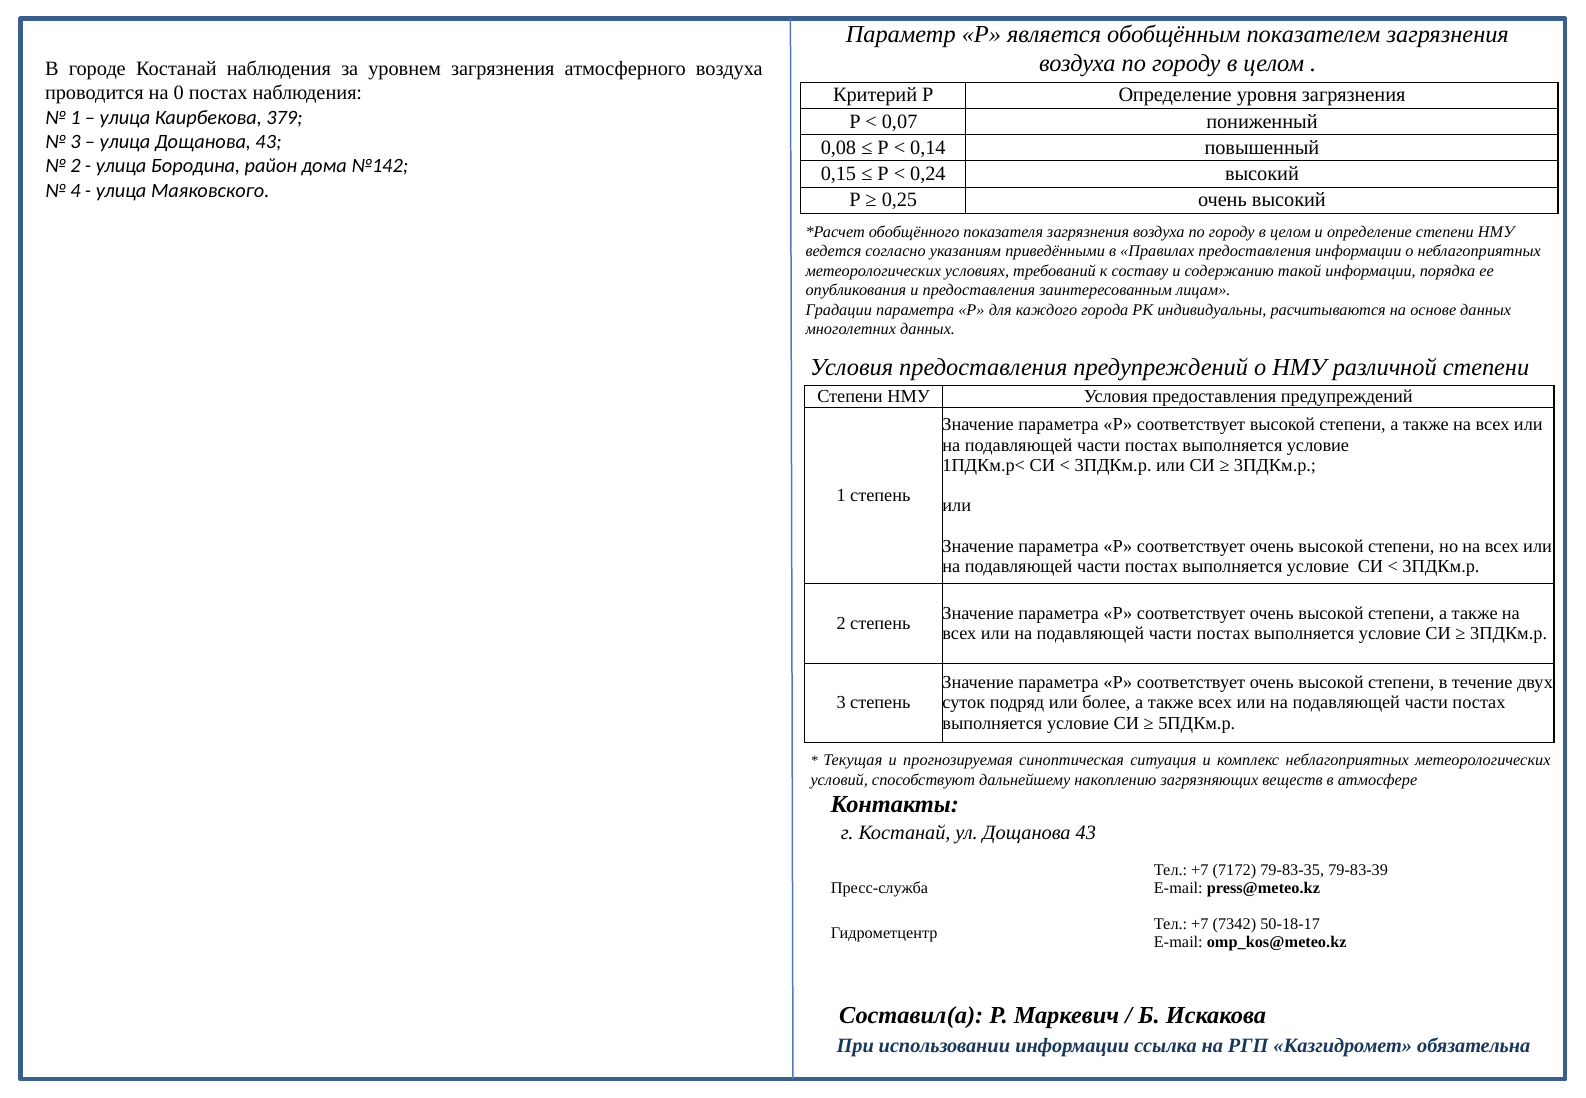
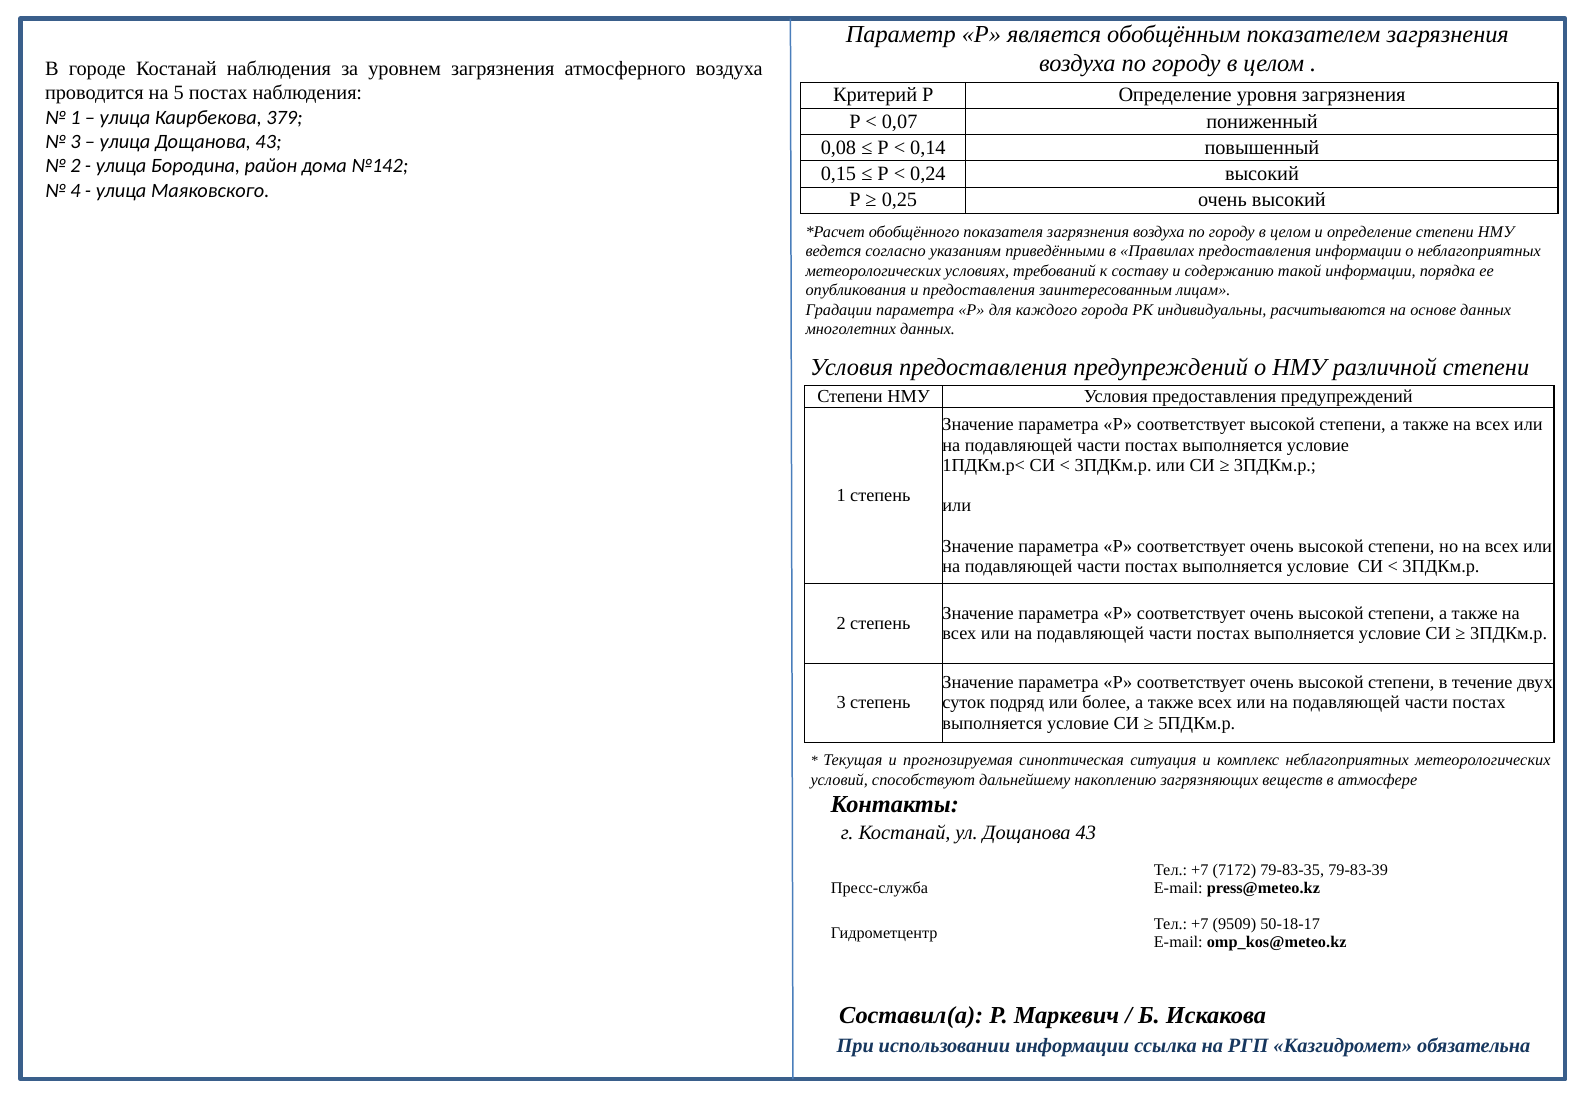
0: 0 -> 5 (179, 93)
7342: 7342 -> 9509 (1234, 924)
